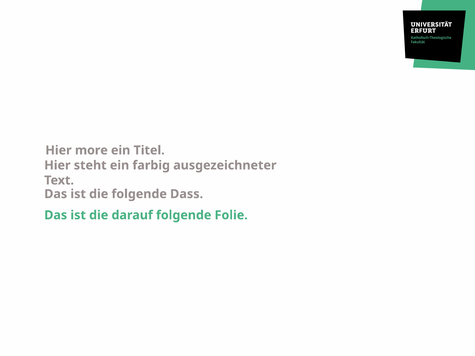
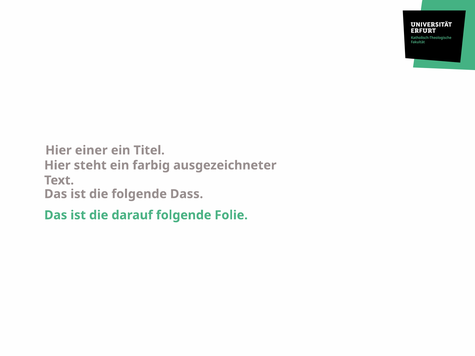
more: more -> einer (91, 150)
